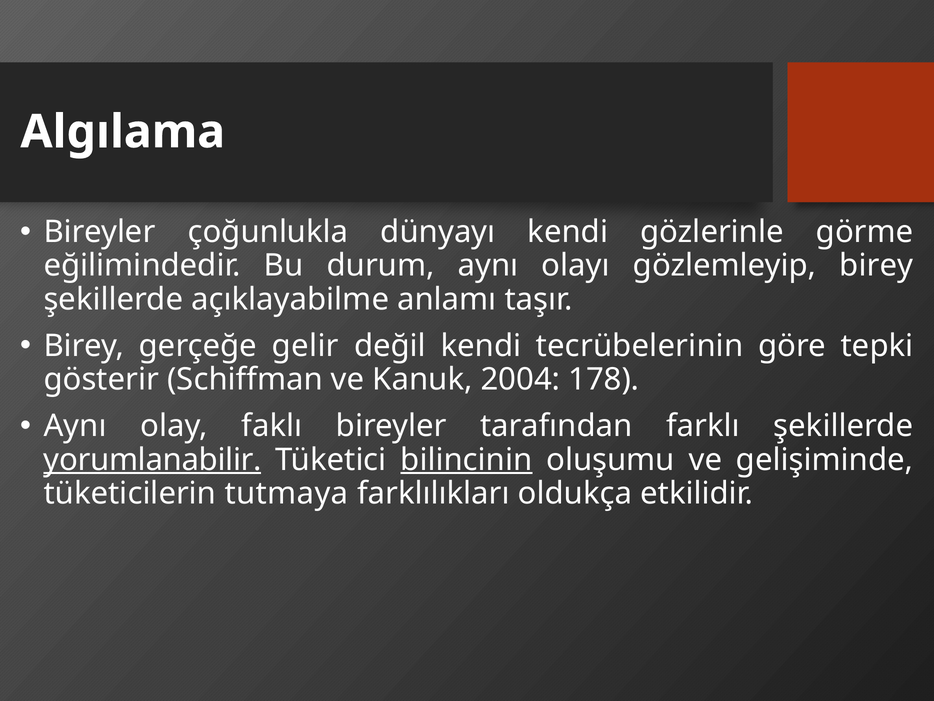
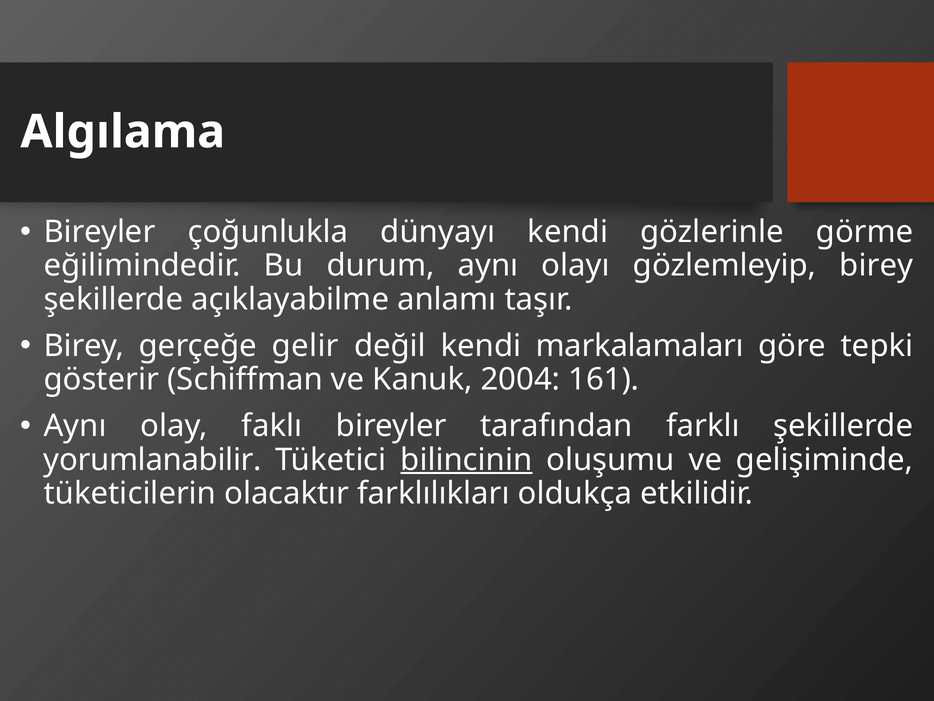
tecrübelerinin: tecrübelerinin -> markalamaları (640, 346)
178: 178 -> 161 (604, 379)
yorumlanabilir underline: present -> none (153, 459)
tutmaya: tutmaya -> olacaktır (287, 493)
